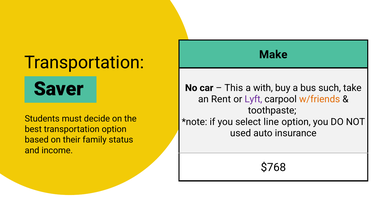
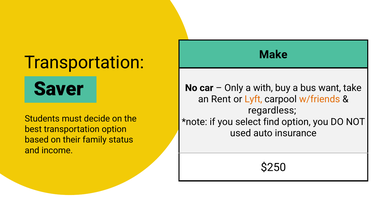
This: This -> Only (234, 88)
such: such -> want (330, 88)
Lyft colour: purple -> orange (253, 99)
toothpaste: toothpaste -> regardless (272, 110)
line: line -> find (271, 122)
$768: $768 -> $250 (273, 167)
